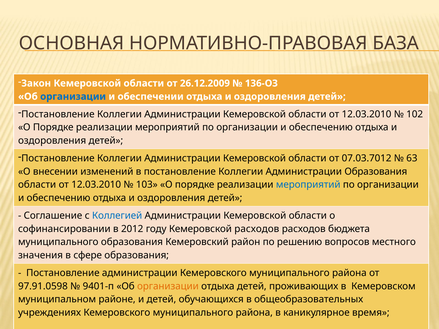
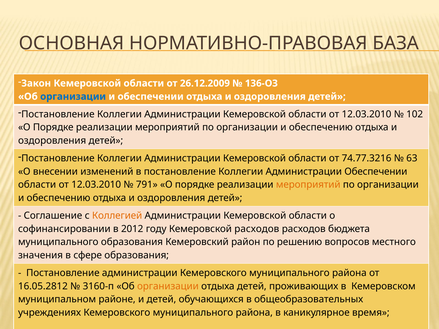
07.03.7012: 07.03.7012 -> 74.77.3216 (367, 158)
Администрации Образования: Образования -> Обеспечении (376, 172)
103: 103 -> 791 (147, 185)
мероприятий colour: blue -> orange (308, 185)
Коллегией colour: blue -> orange (117, 216)
97.91.0598: 97.91.0598 -> 16.05.2812 (43, 286)
9401-п: 9401-п -> 3160-п (98, 286)
